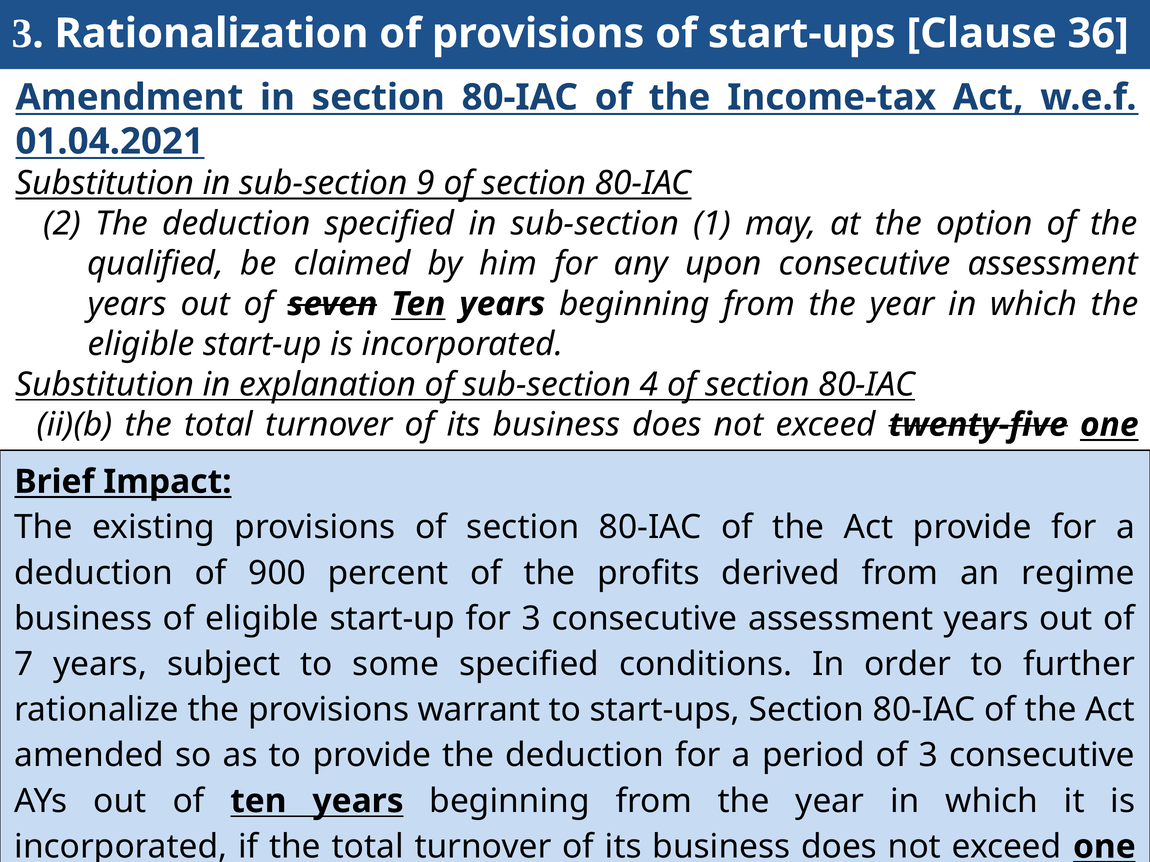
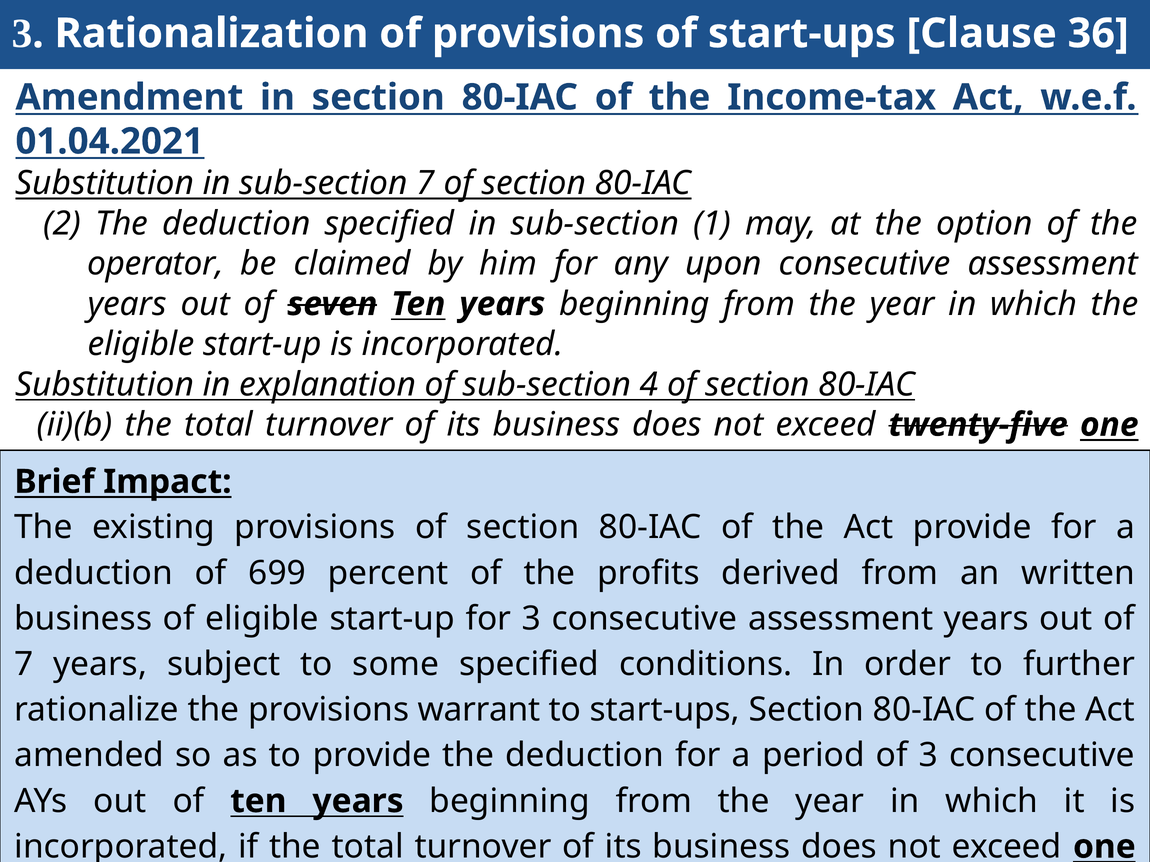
sub-section 9: 9 -> 7 (426, 183)
qualified: qualified -> operator (156, 264)
900: 900 -> 699 (277, 573)
regime: regime -> written (1078, 573)
